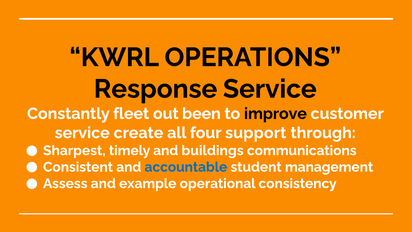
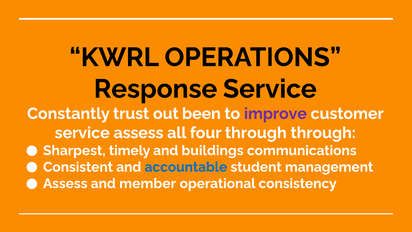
fleet: fleet -> trust (131, 114)
improve colour: black -> purple (275, 114)
service create: create -> assess (139, 133)
four support: support -> through (256, 133)
example: example -> member (148, 183)
